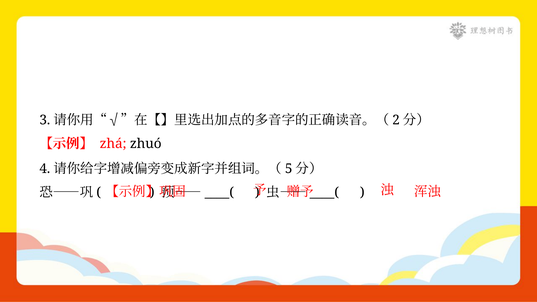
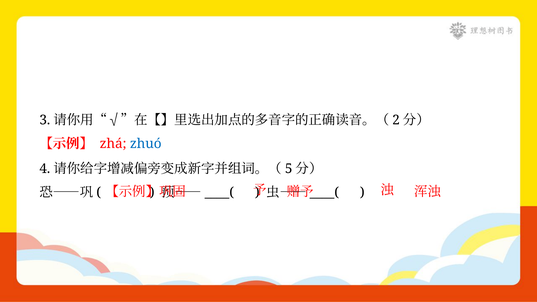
zhuó colour: black -> blue (146, 144)
